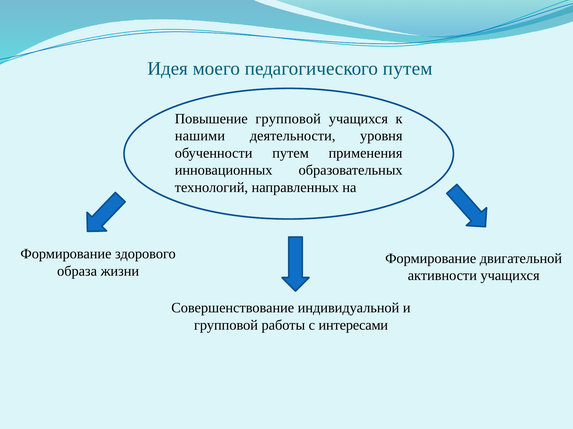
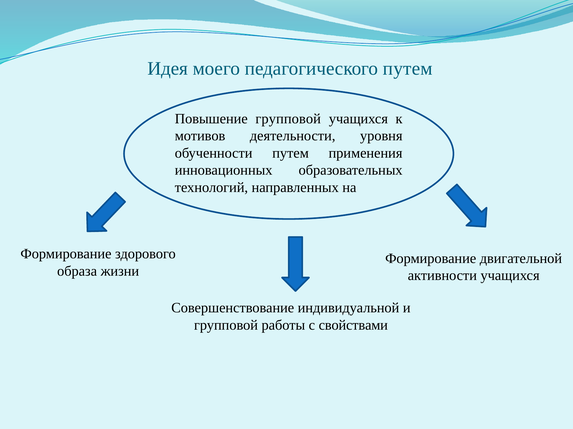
нашими: нашими -> мотивов (200, 136)
интересами: интересами -> свойствами (353, 326)
